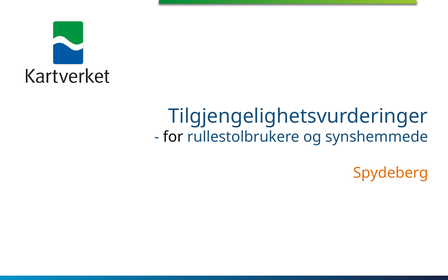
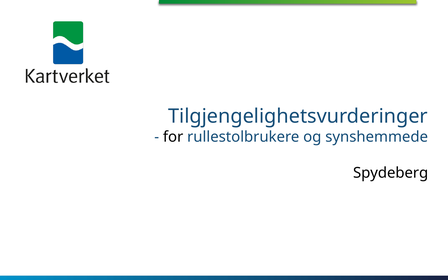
Spydeberg colour: orange -> black (391, 173)
